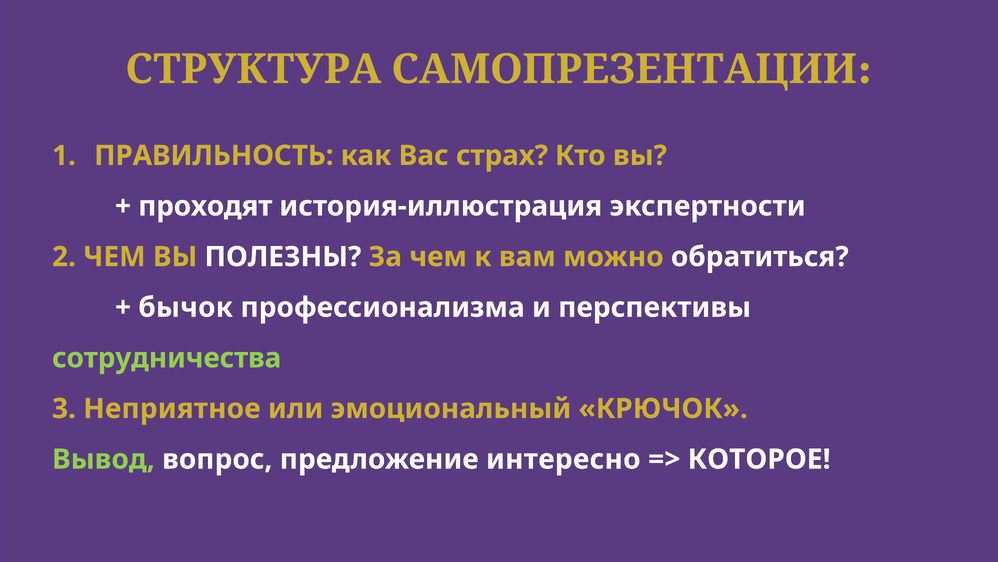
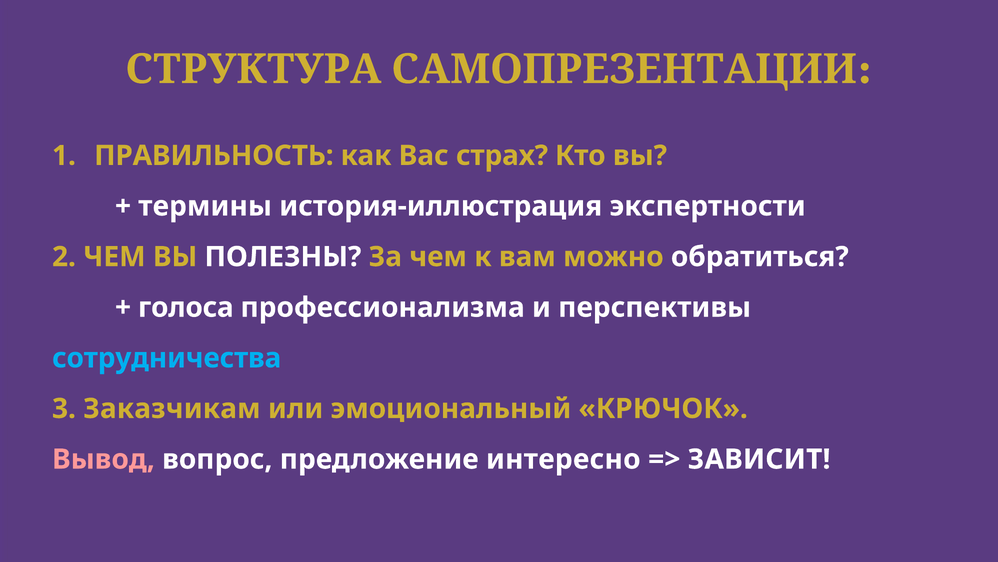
проходят: проходят -> термины (205, 206)
бычок: бычок -> голоса (186, 307)
сотрудничества colour: light green -> light blue (167, 358)
Неприятное: Неприятное -> Заказчикам (172, 408)
Вывод colour: light green -> pink (103, 459)
КОТОРОЕ: КОТОРОЕ -> ЗАВИСИТ (759, 459)
